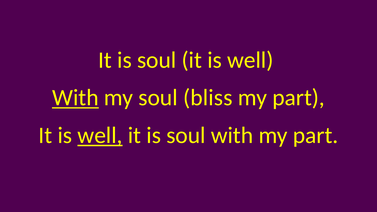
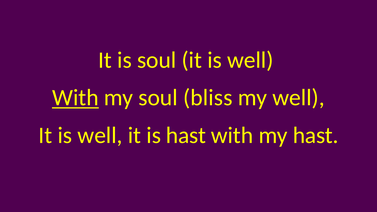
part: part -> well (299, 98)
well underline: present -> none (100, 135)
soul: soul -> hast (186, 135)
with my part: part -> hast (316, 135)
